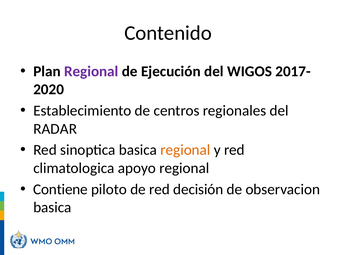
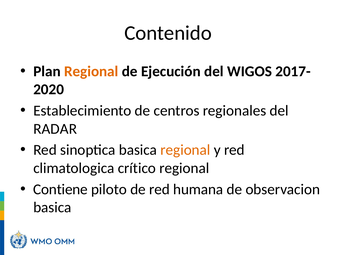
Regional colour: purple -> orange (91, 72)
apoyo: apoyo -> crítico (137, 169)
decisión: decisión -> humana (198, 190)
